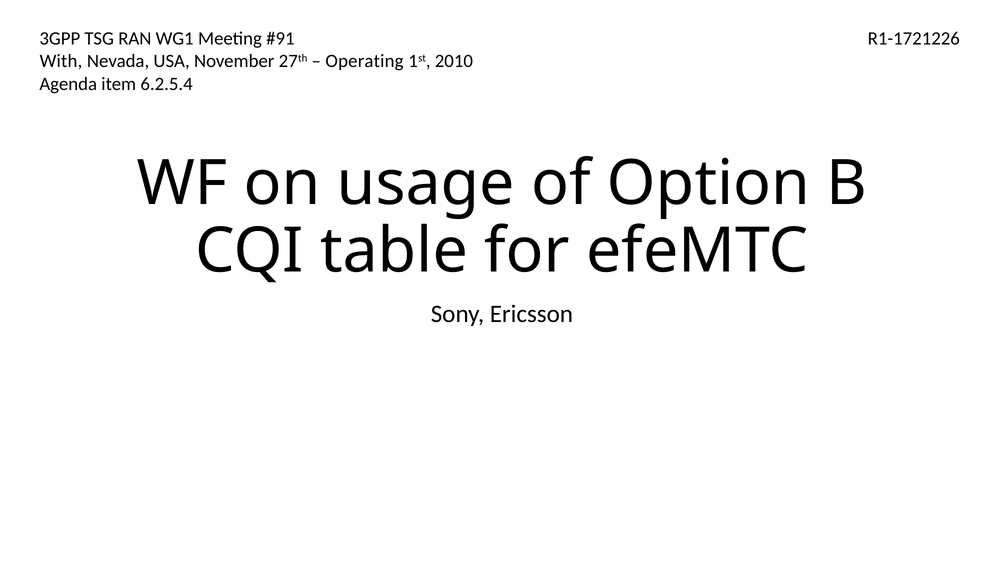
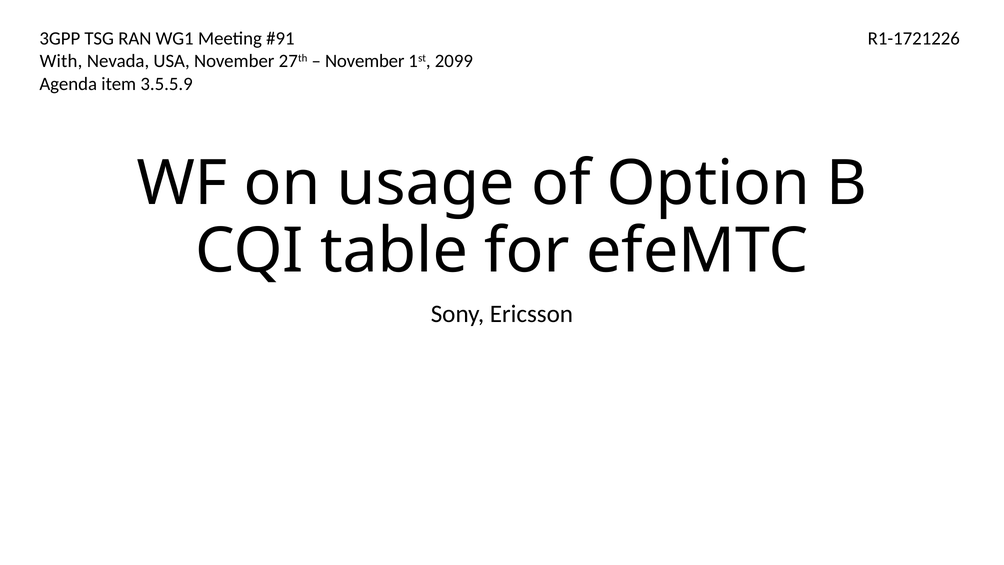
Operating: Operating -> November (365, 61)
2010: 2010 -> 2099 (454, 61)
6.2.5.4: 6.2.5.4 -> 3.5.5.9 (167, 84)
